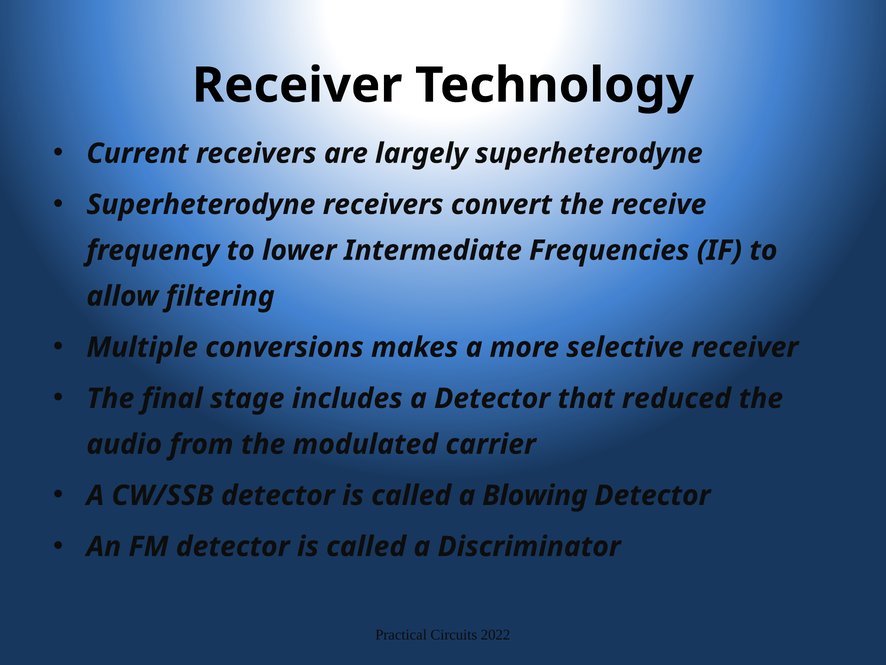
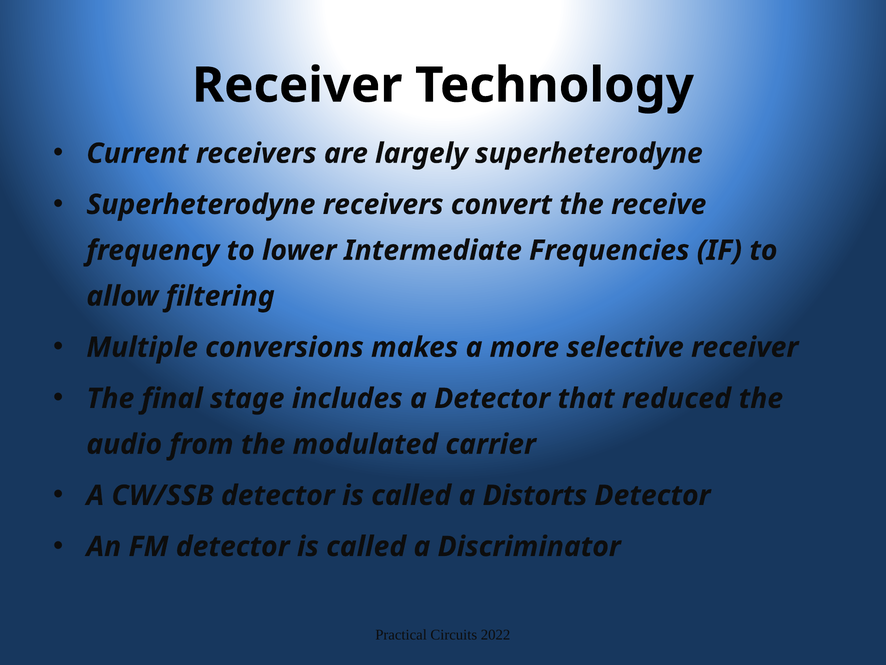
Blowing: Blowing -> Distorts (535, 495)
